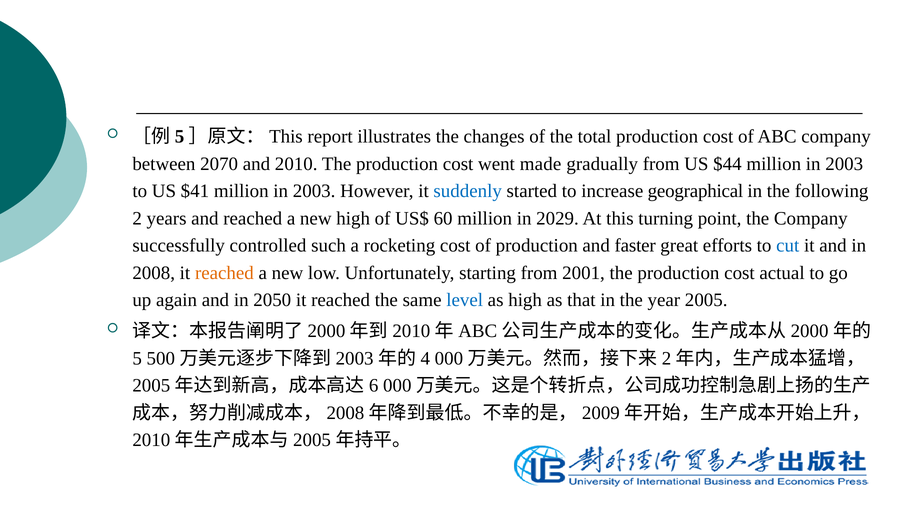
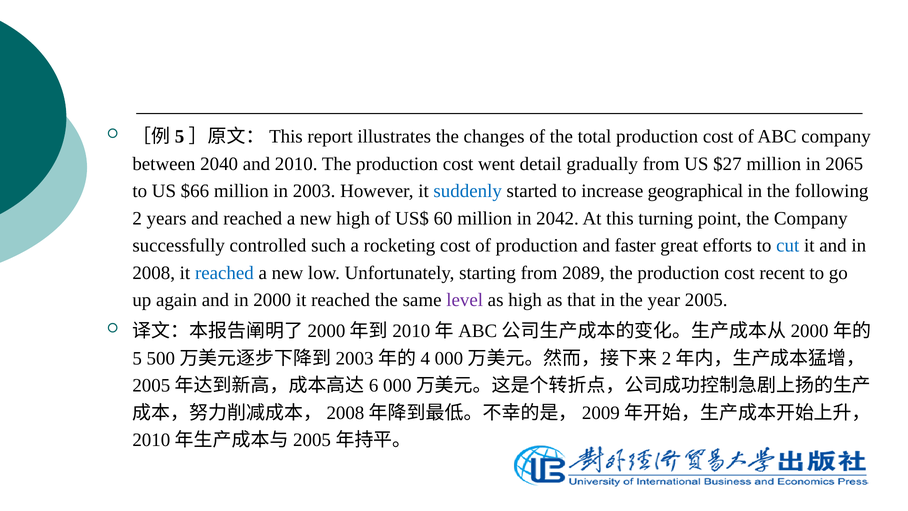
2070: 2070 -> 2040 (219, 164)
made: made -> detail (541, 164)
$44: $44 -> $27 (727, 164)
2003: 2003 -> 2065 (844, 164)
$41: $41 -> $66 (195, 191)
2029: 2029 -> 2042 (558, 218)
reached colour: orange -> blue (224, 273)
2001: 2001 -> 2089 (584, 273)
actual: actual -> recent (782, 273)
2050: 2050 -> 2000 (272, 300)
level colour: blue -> purple (465, 300)
